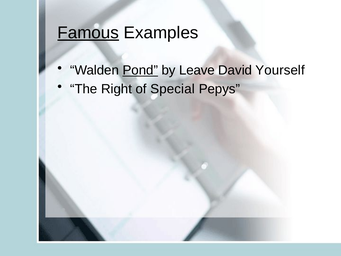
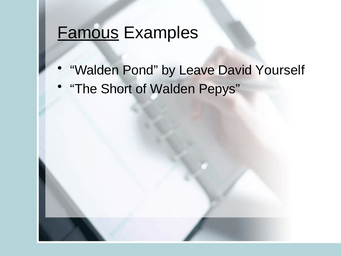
Pond underline: present -> none (140, 70)
Right: Right -> Short (117, 89)
of Special: Special -> Walden (173, 89)
